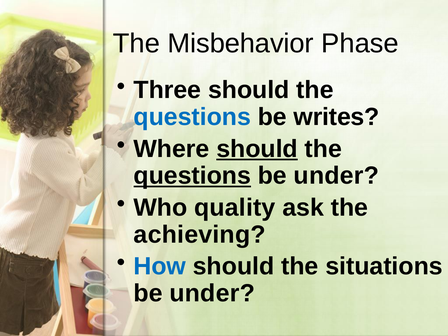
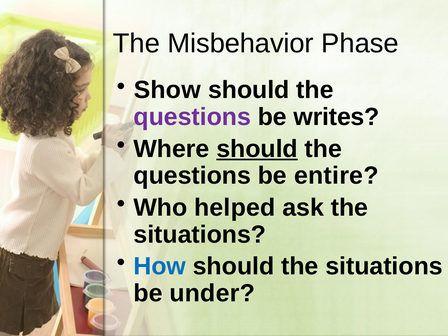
Three: Three -> Show (167, 90)
questions colour: blue -> purple (192, 117)
questions underline: present -> none (192, 176)
under: under -> entire (336, 176)
quality: quality -> helped (235, 208)
achieving: achieving -> situations (200, 234)
